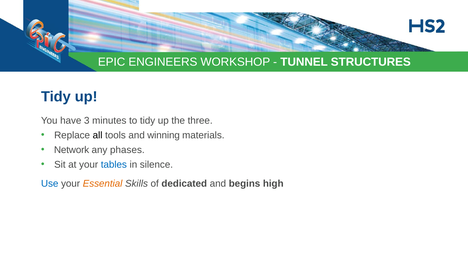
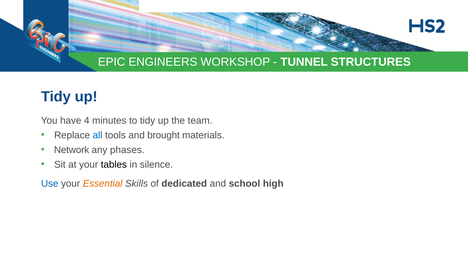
3: 3 -> 4 (87, 121)
three: three -> team (200, 121)
all colour: black -> blue (98, 135)
winning: winning -> brought (164, 135)
tables colour: blue -> black (114, 165)
begins: begins -> school (245, 184)
